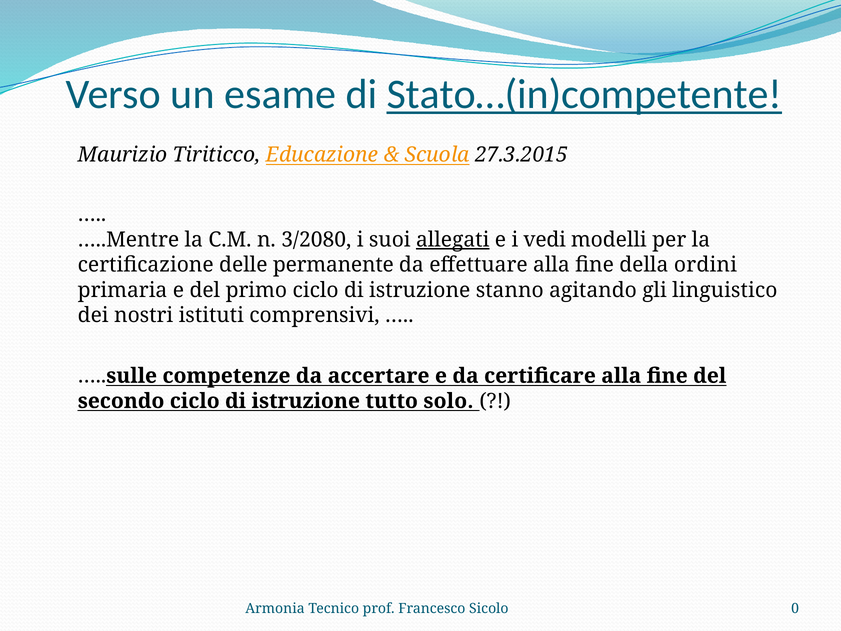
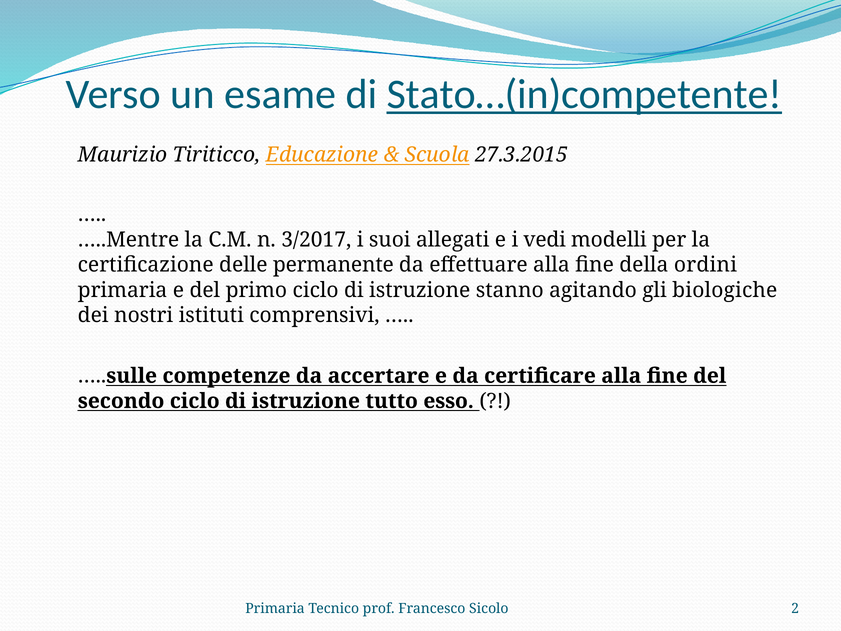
3/2080: 3/2080 -> 3/2017 (316, 240)
allegati underline: present -> none (453, 240)
linguistico: linguistico -> biologiche (725, 290)
solo: solo -> esso (449, 401)
Armonia: Armonia -> Primaria (275, 608)
0: 0 -> 2 (795, 608)
